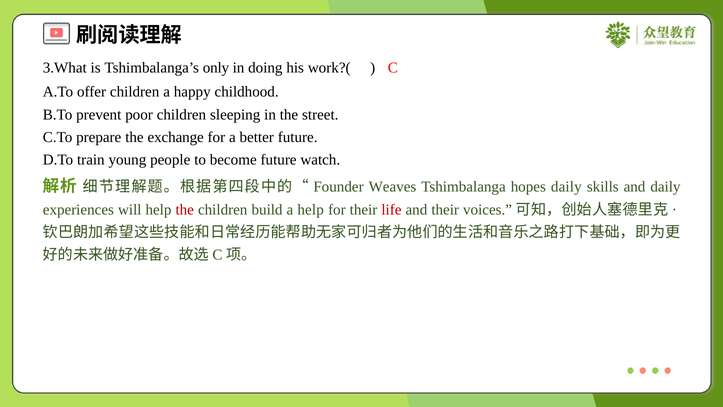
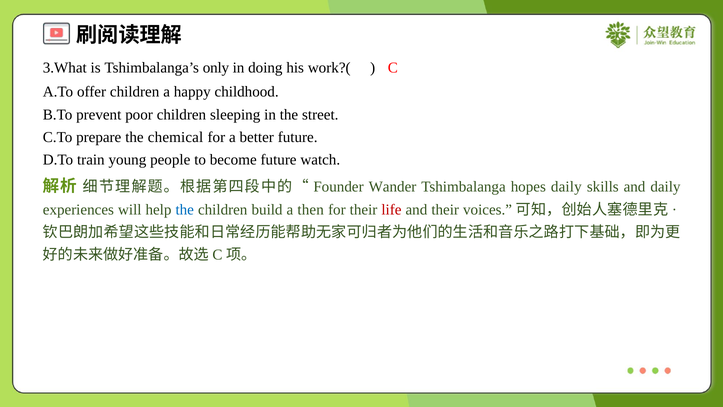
exchange: exchange -> chemical (176, 137)
Weaves: Weaves -> Wander (393, 187)
the colour: red -> blue (185, 210)
a help: help -> then (311, 210)
